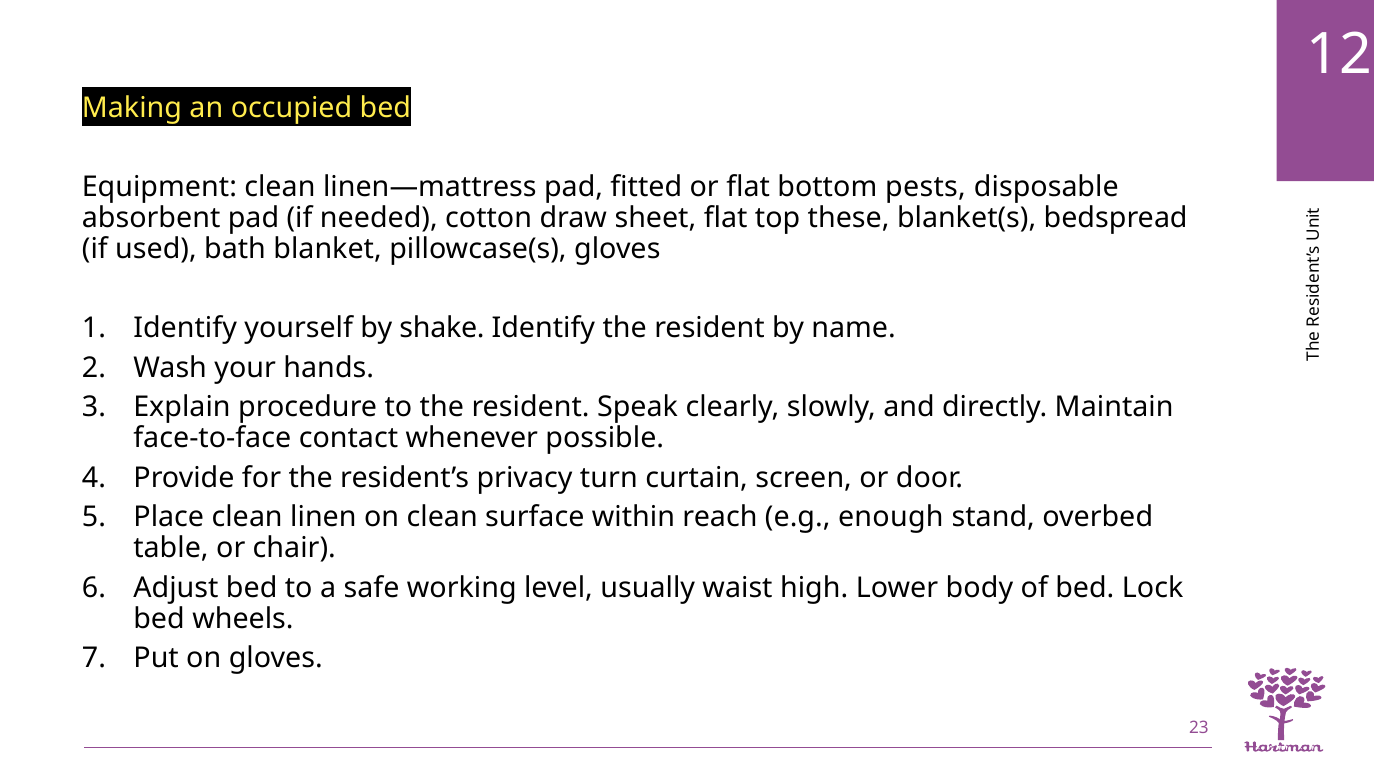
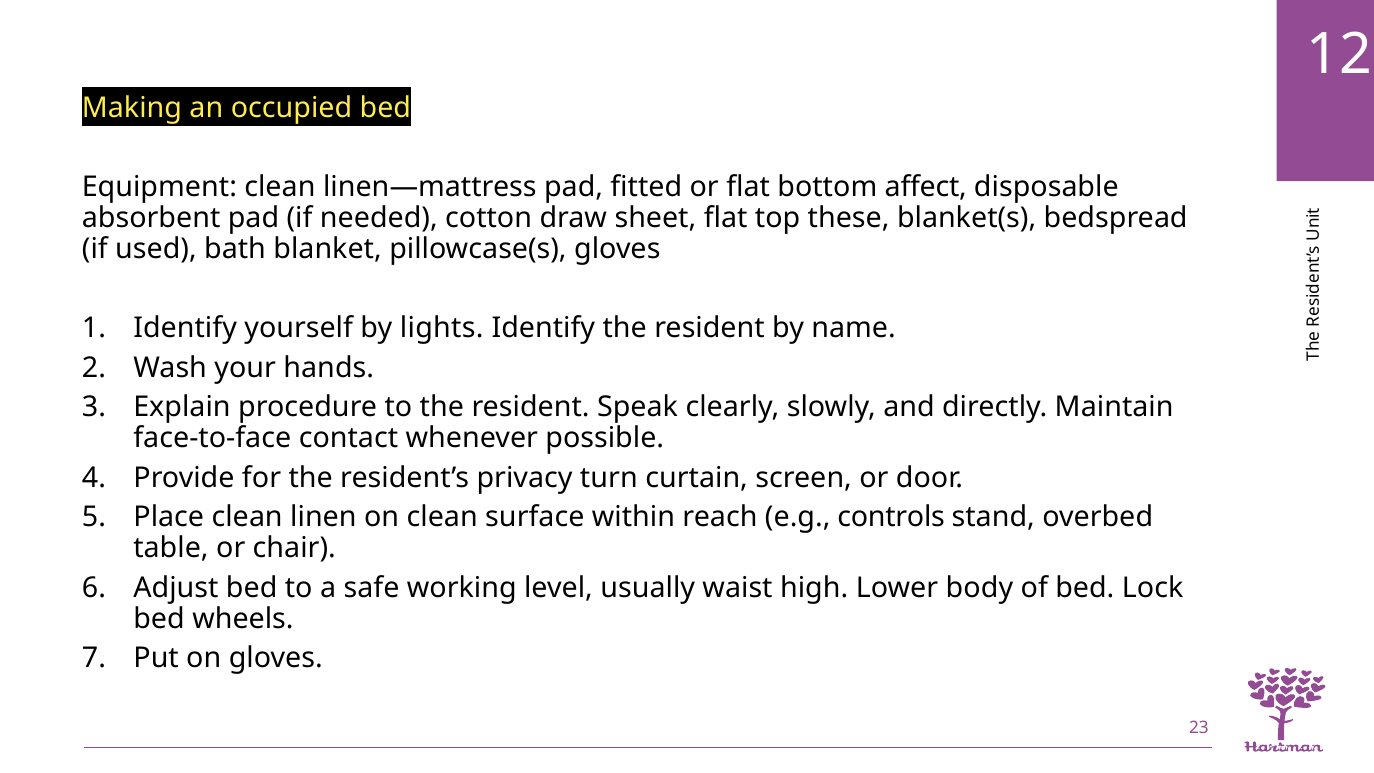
pests: pests -> affect (926, 187)
shake: shake -> lights (442, 328)
enough: enough -> controls (891, 517)
